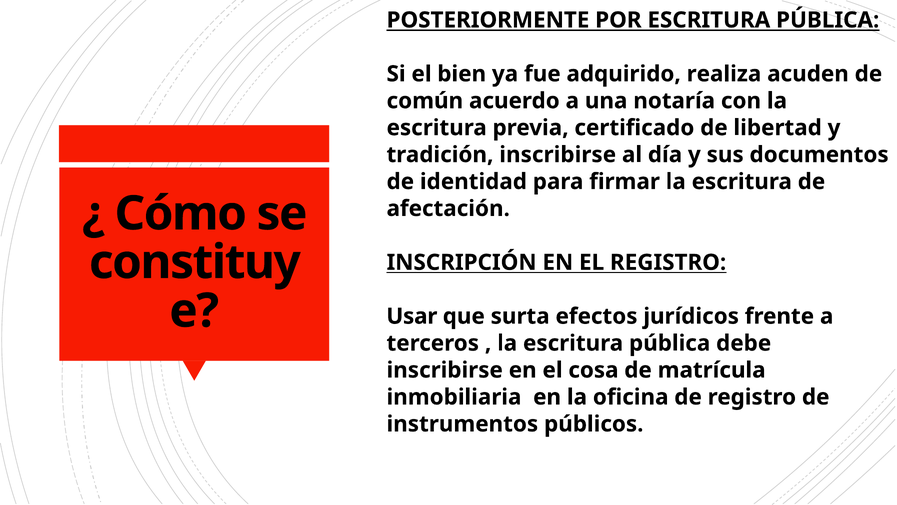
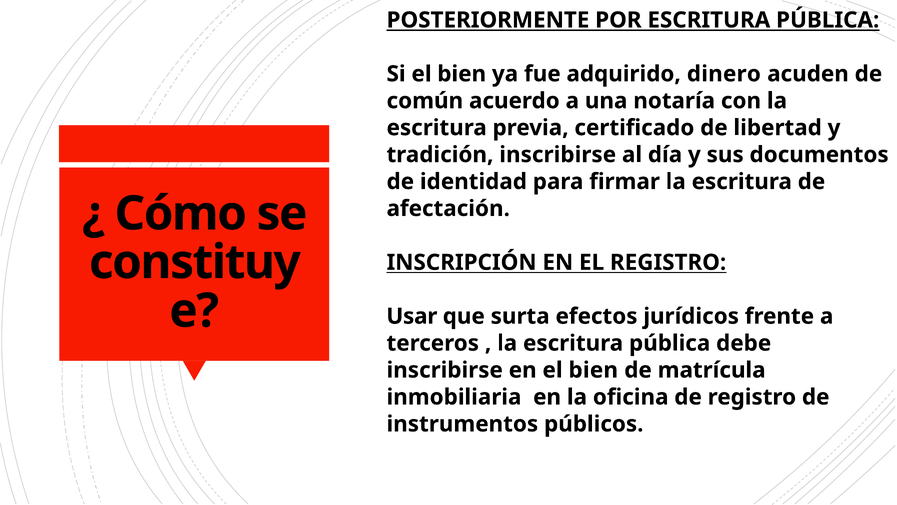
realiza: realiza -> dinero (724, 74)
en el cosa: cosa -> bien (593, 370)
